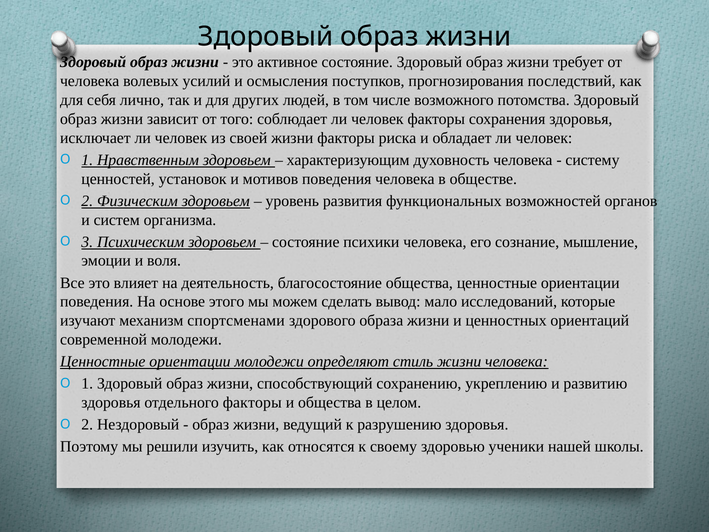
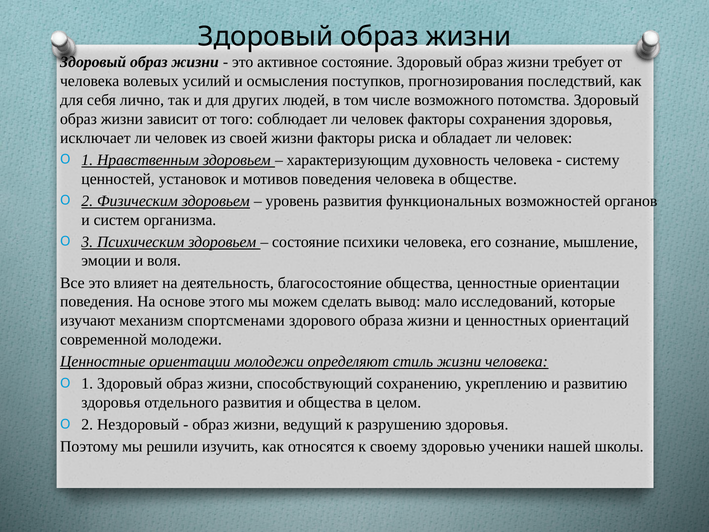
отдельного факторы: факторы -> развития (252, 402)
